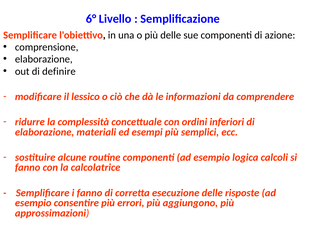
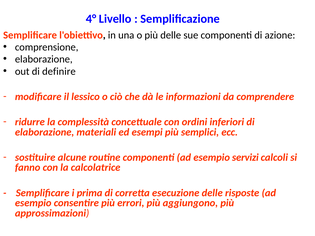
6°: 6° -> 4° (91, 19)
logica: logica -> servizi (245, 158)
i fanno: fanno -> prima (90, 193)
